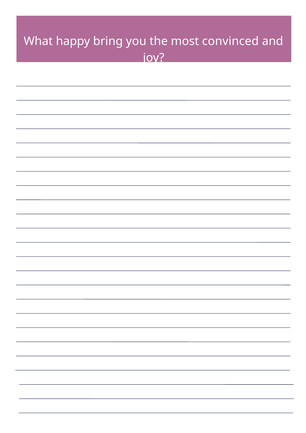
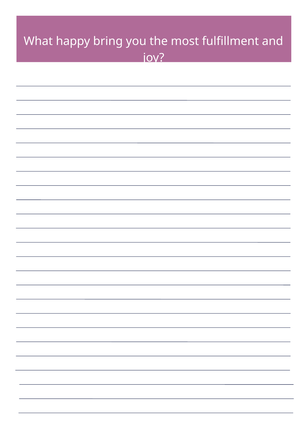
convinced: convinced -> fulfillment (230, 41)
